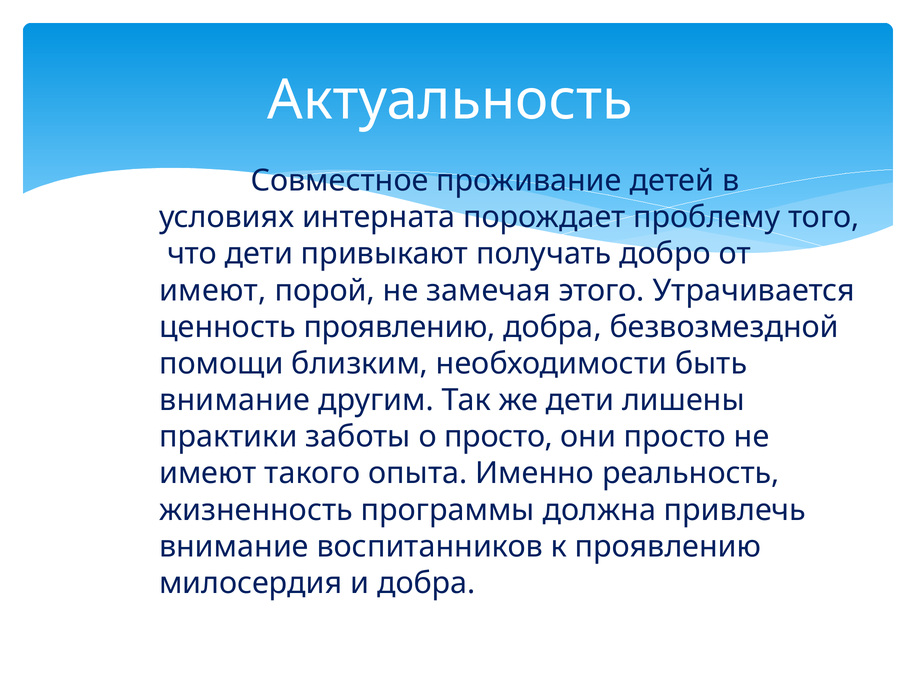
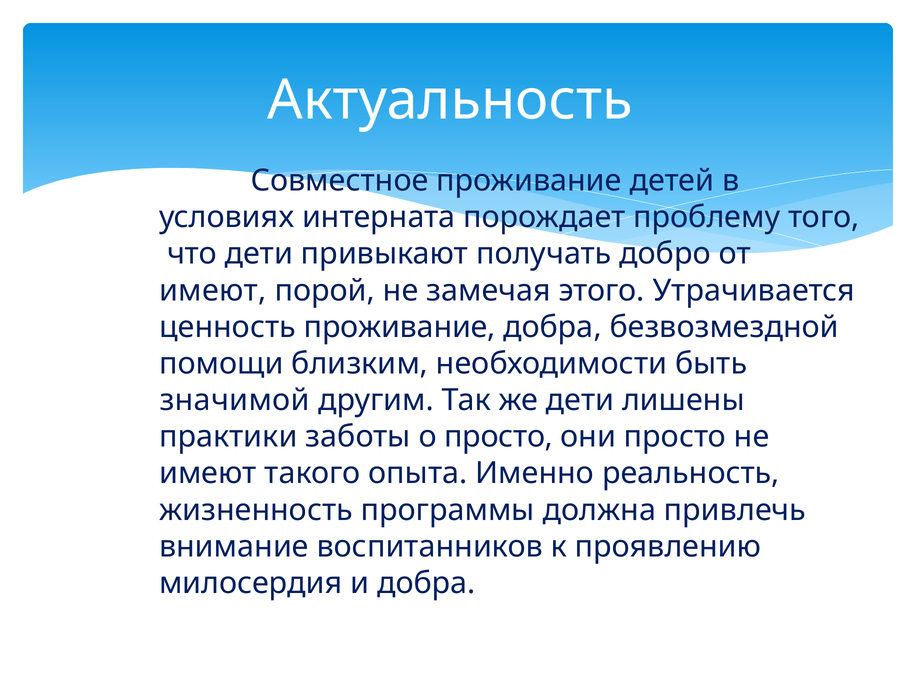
ценность проявлению: проявлению -> проживание (400, 327)
внимание: внимание -> значимой (235, 400)
